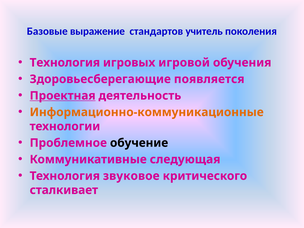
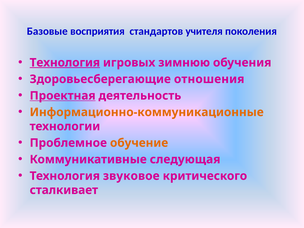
выражение: выражение -> восприятия (97, 31)
учитель: учитель -> учителя (204, 31)
Технология underline: none -> present (65, 63)
игровой: игровой -> зимнюю (184, 63)
появляется: появляется -> отношения (209, 79)
обучение colour: black -> orange (139, 143)
